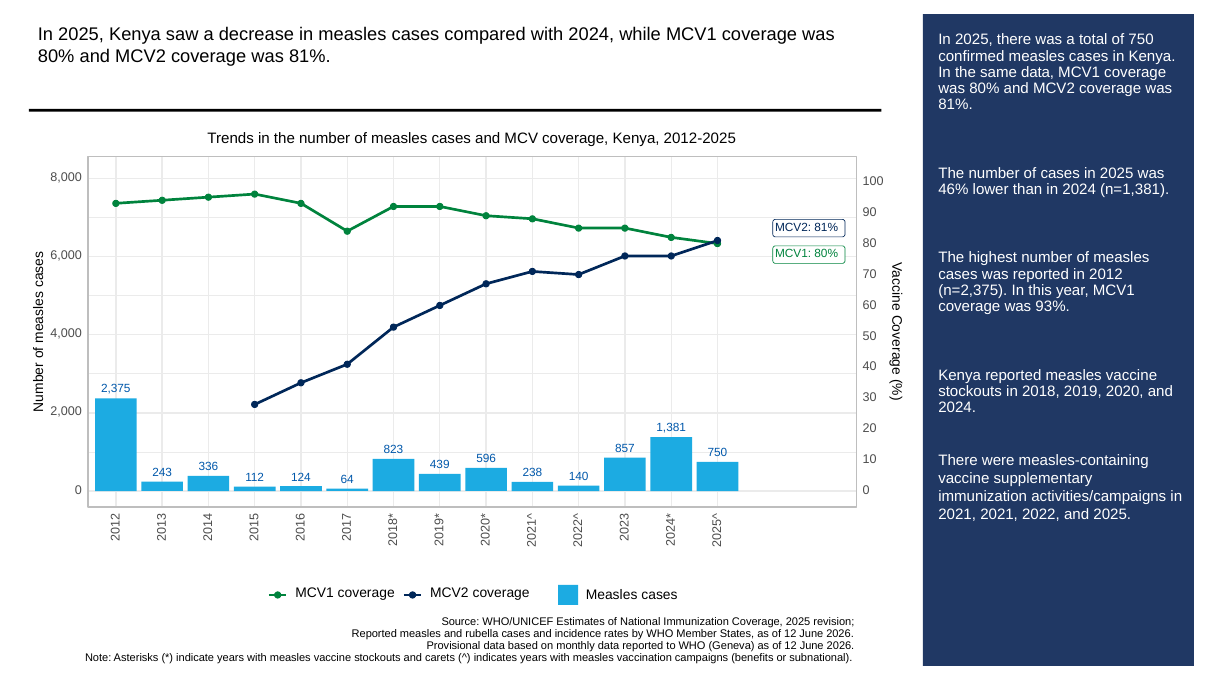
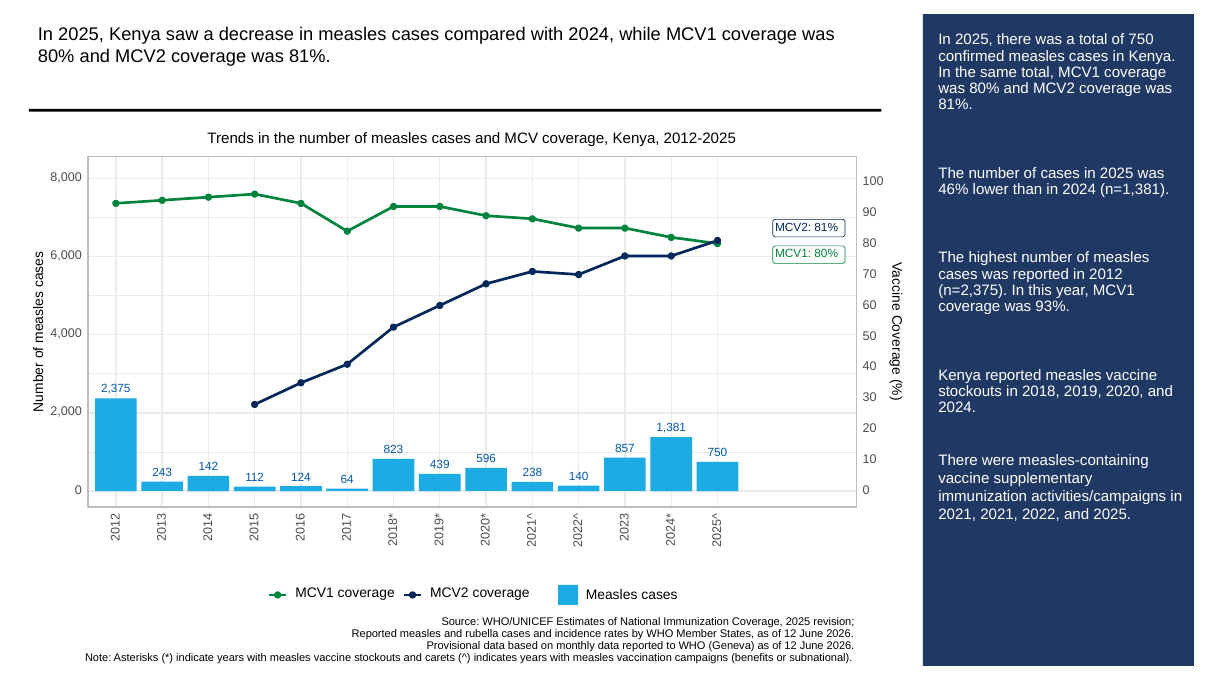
same data: data -> total (1038, 72)
336: 336 -> 142 (208, 467)
